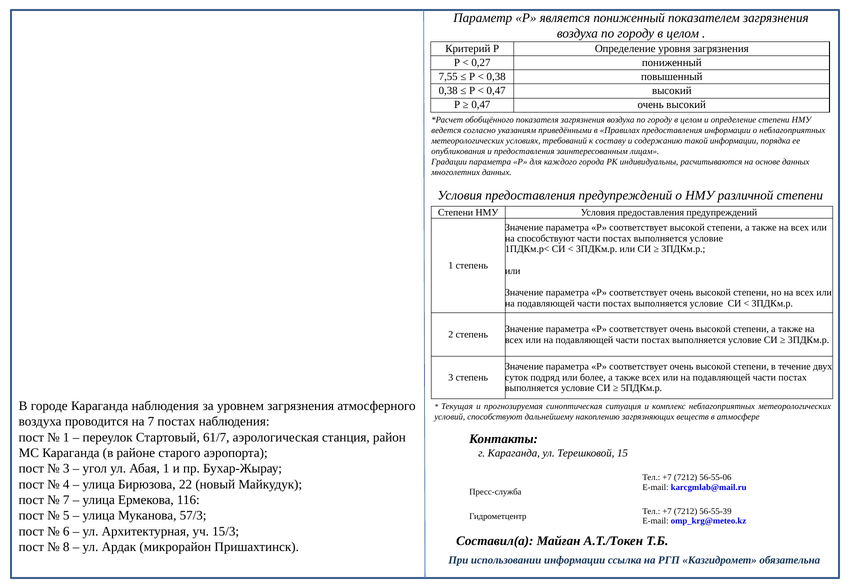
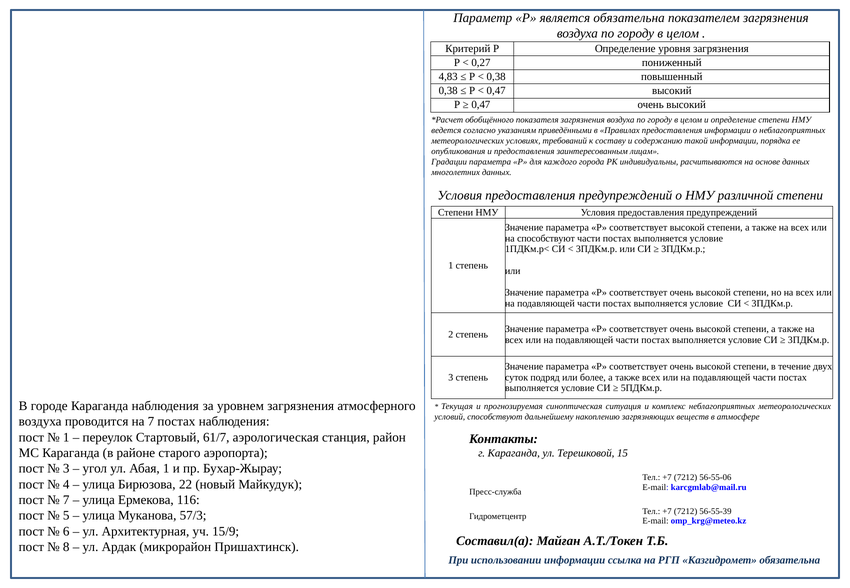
является пониженный: пониженный -> обязательна (629, 18)
7,55: 7,55 -> 4,83 (448, 77)
15/3: 15/3 -> 15/9 (226, 532)
